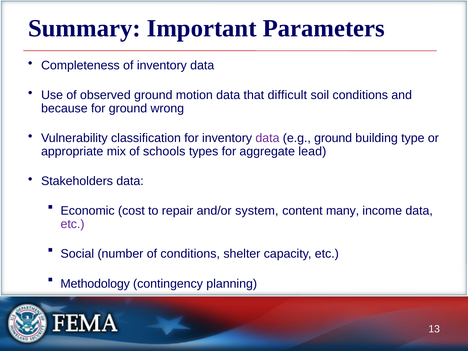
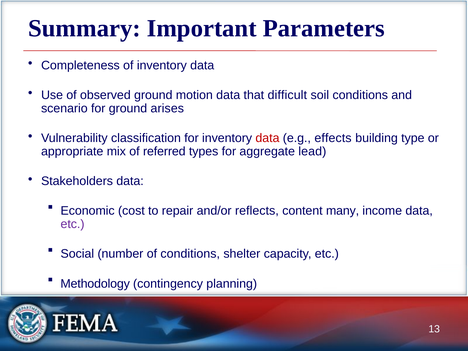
because: because -> scenario (64, 108)
wrong: wrong -> arises (167, 108)
data colour: purple -> red (267, 138)
e.g ground: ground -> effects (333, 138)
schools: schools -> referred (164, 151)
system: system -> reflects (257, 211)
